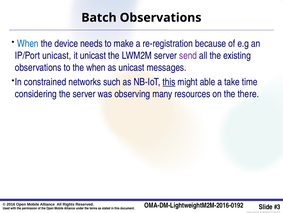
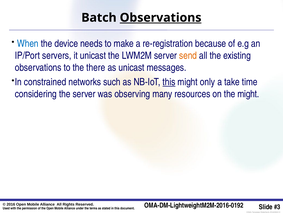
Observations underline: none -> present (161, 18)
IP/Port unicast: unicast -> servers (57, 55)
send colour: purple -> orange (188, 55)
the when: when -> there (96, 67)
able: able -> only (207, 82)
the there: there -> might (248, 94)
